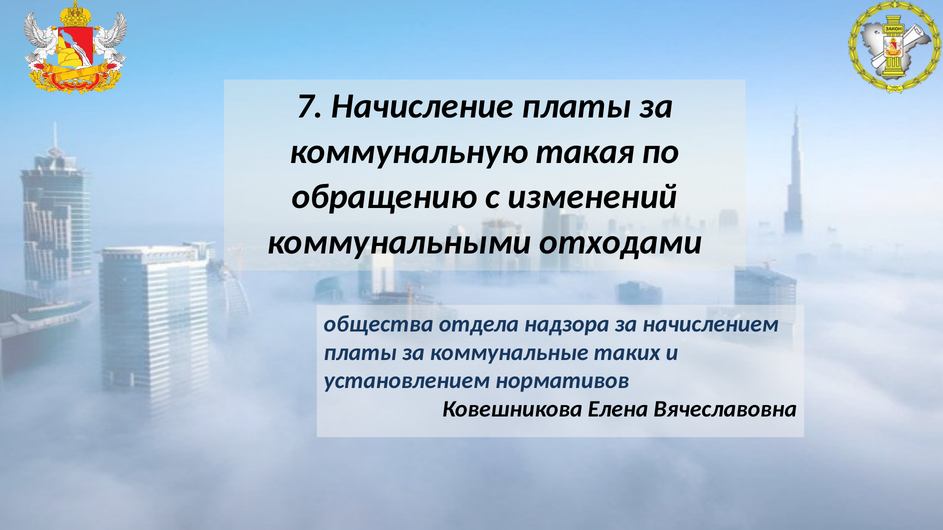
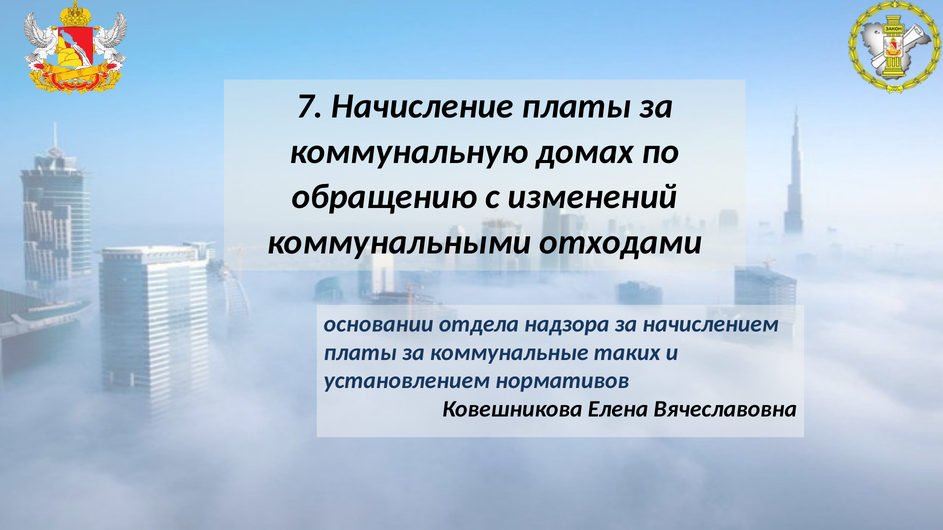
такая: такая -> домах (585, 152)
общества: общества -> основании (379, 324)
